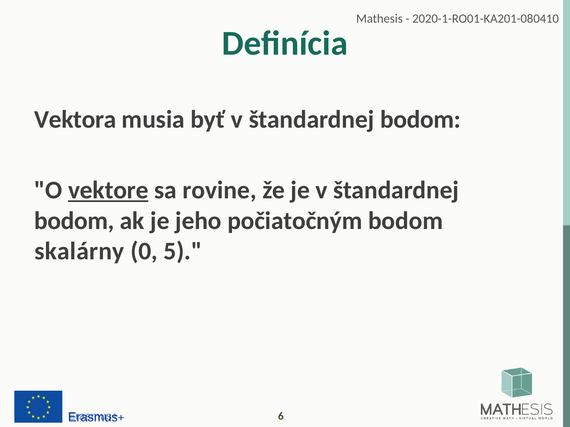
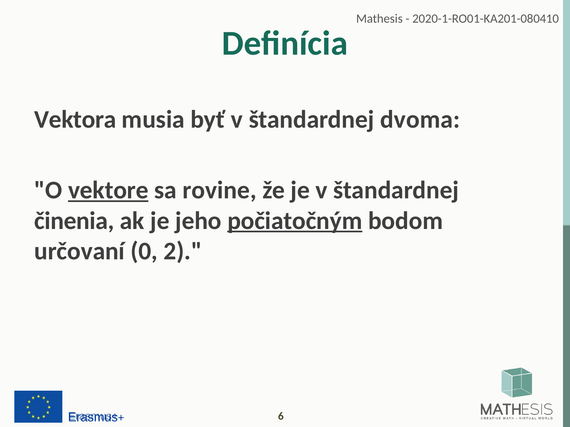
byť v štandardnej bodom: bodom -> dvoma (420, 120)
bodom: bodom -> činenia (74, 221)
počiatočným underline: none -> present (295, 221)
skalárny: skalárny -> určovaní (80, 251)
5: 5 -> 2 (183, 251)
